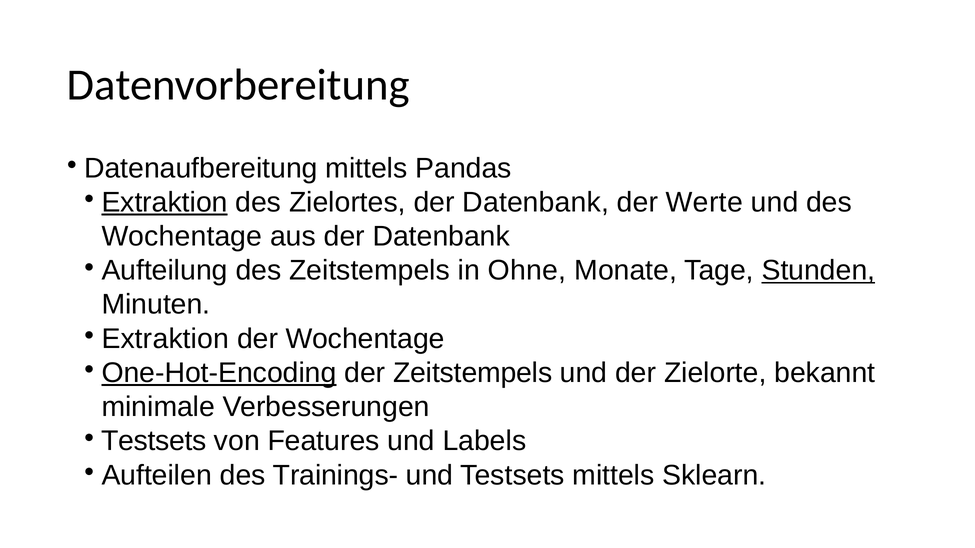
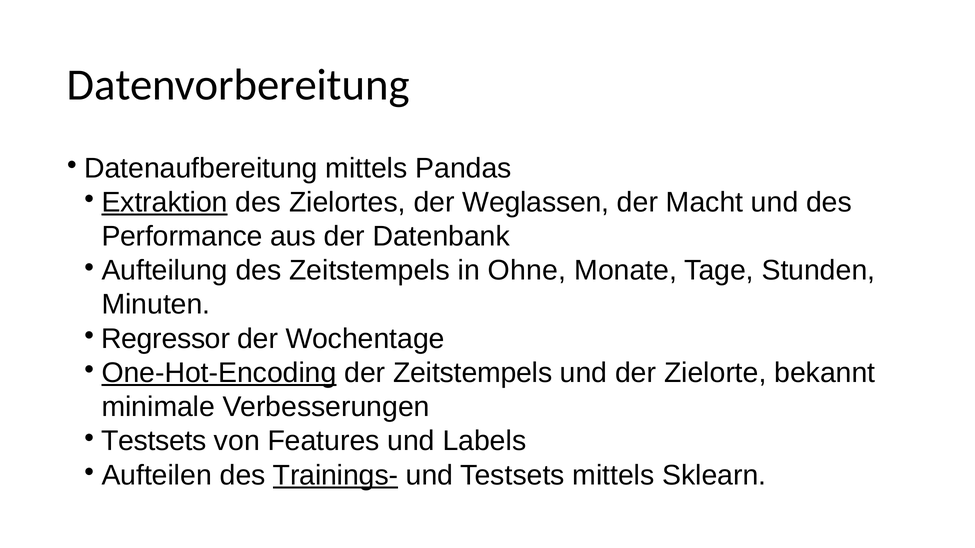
Zielortes der Datenbank: Datenbank -> Weglassen (536, 202)
Werte: Werte -> Macht (705, 202)
Wochentage: Wochentage -> Performance (182, 237)
Stunden underline: present -> none (818, 271)
Extraktion: Extraktion -> Regressor (166, 339)
Trainings- underline: none -> present (335, 476)
